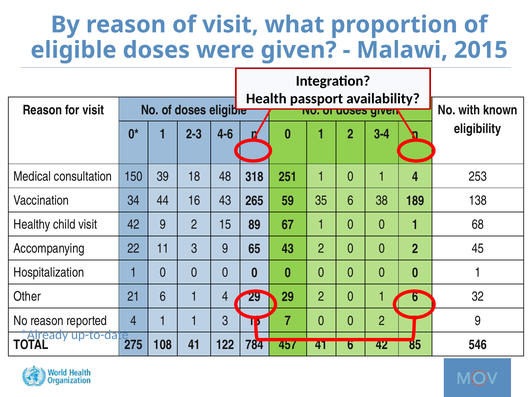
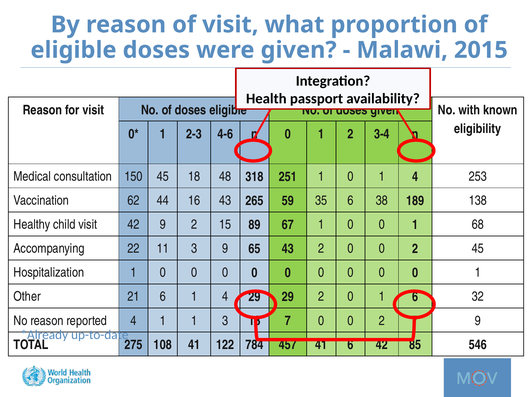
150 39: 39 -> 45 (163, 177)
34: 34 -> 62 (134, 201)
